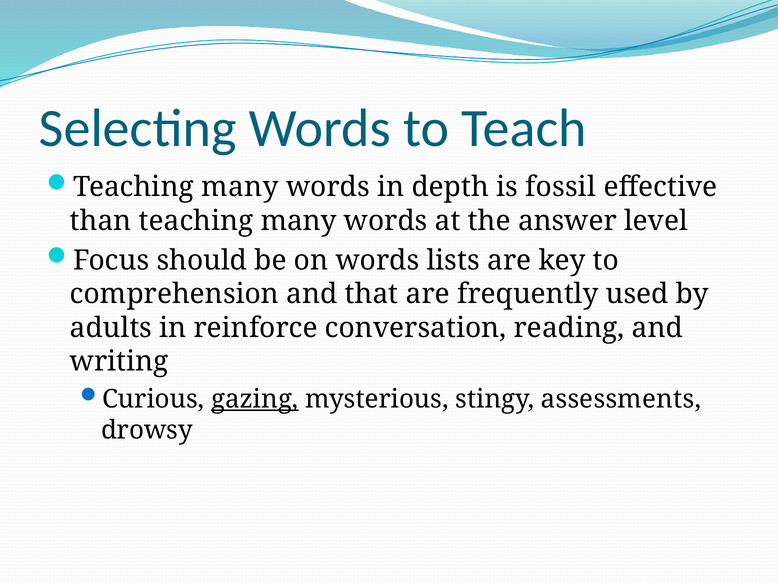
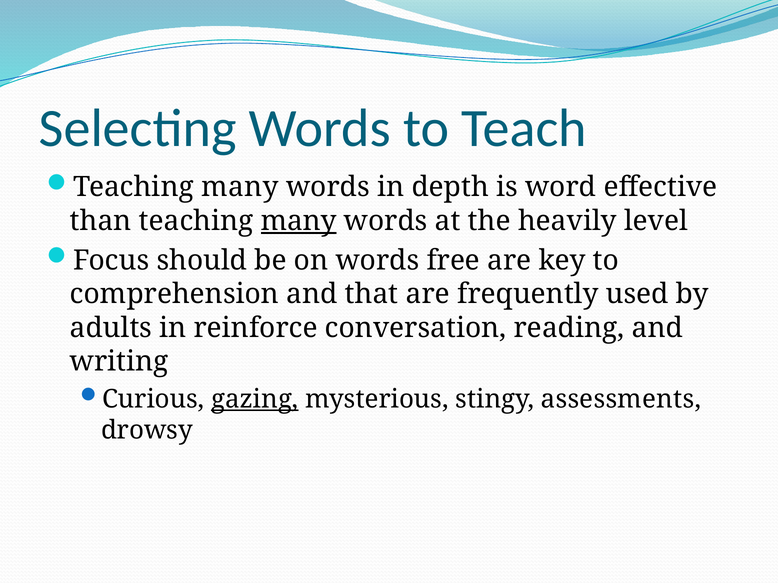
fossil: fossil -> word (561, 187)
many underline: none -> present (299, 221)
answer: answer -> heavily (567, 221)
lists: lists -> free (453, 261)
